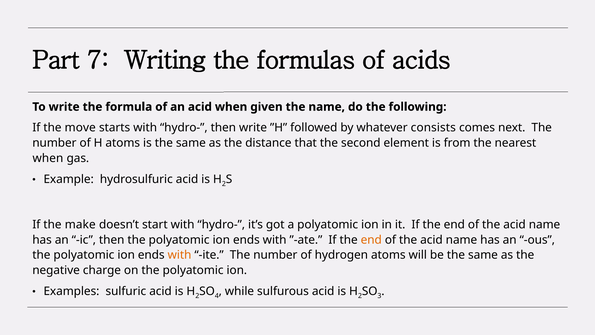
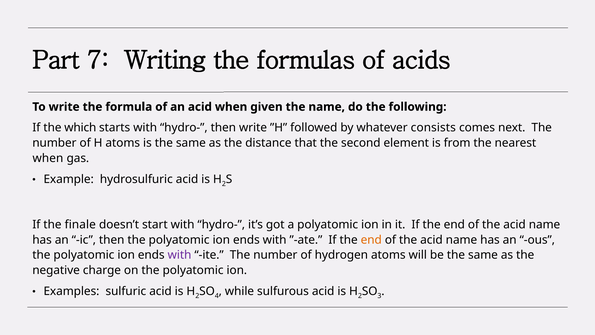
move: move -> which (80, 128)
make: make -> finale (80, 224)
with colour: orange -> purple (180, 255)
